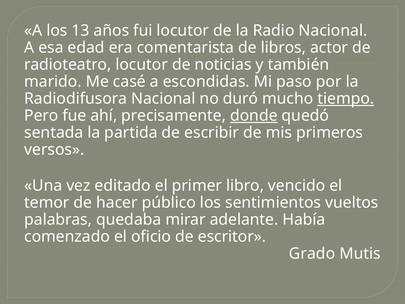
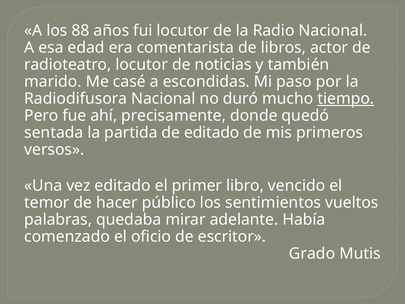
13: 13 -> 88 (81, 30)
donde underline: present -> none (254, 116)
de escribir: escribir -> editado (212, 133)
